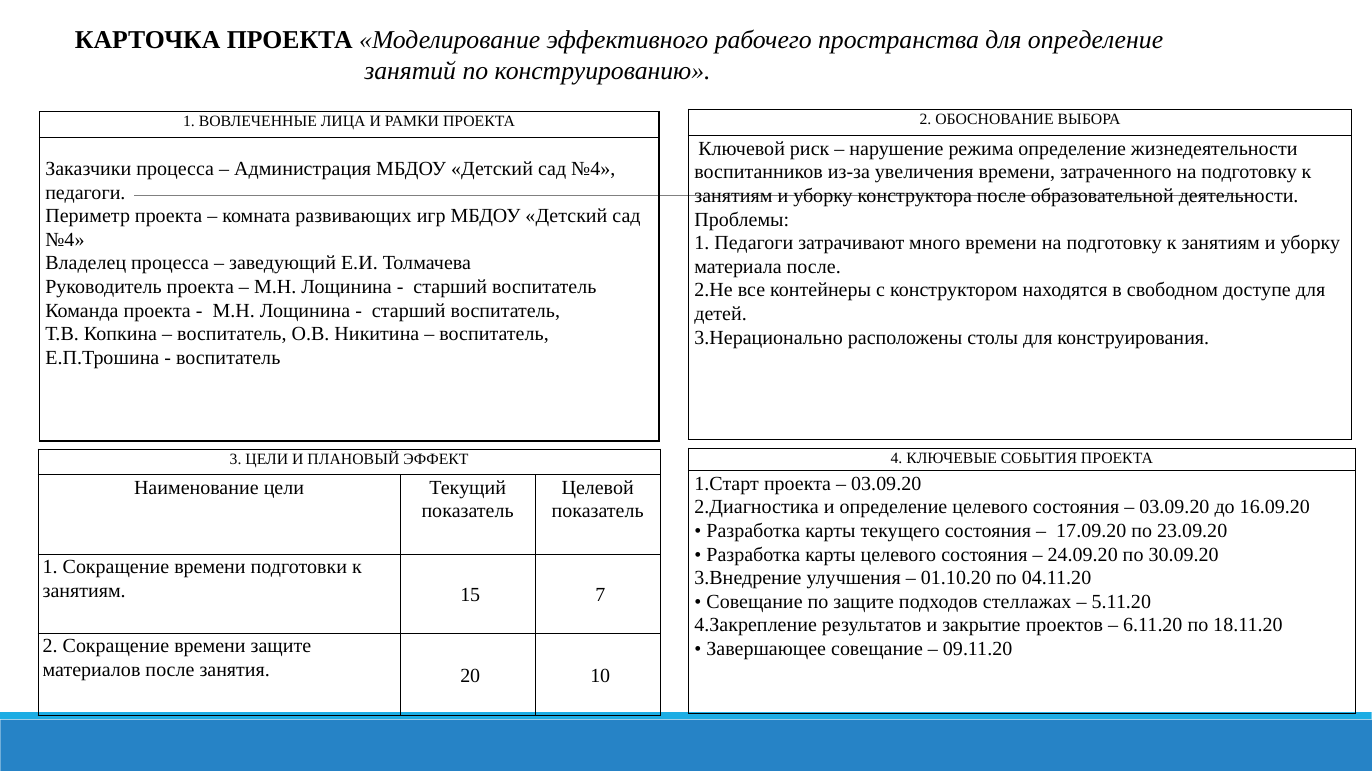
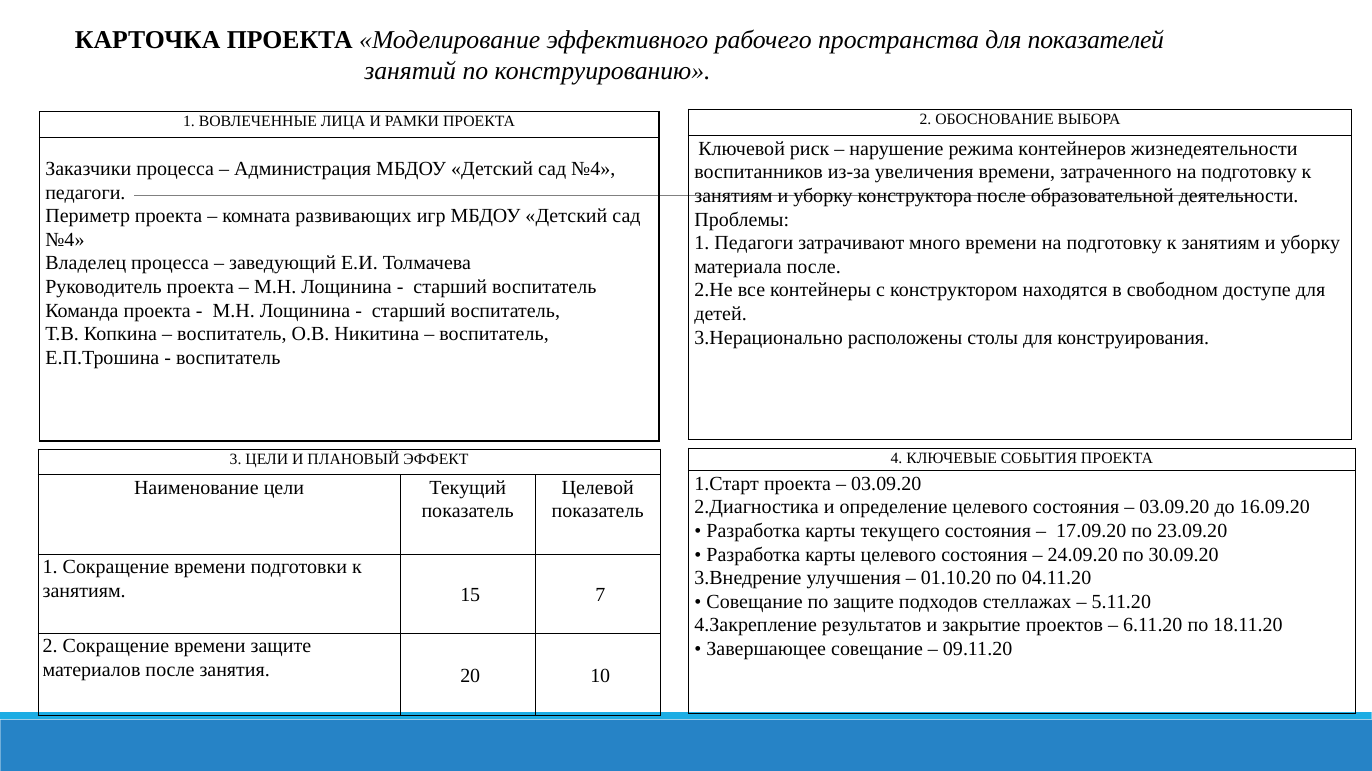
для определение: определение -> показателей (1096, 40)
режима определение: определение -> контейнеров (1072, 149)
